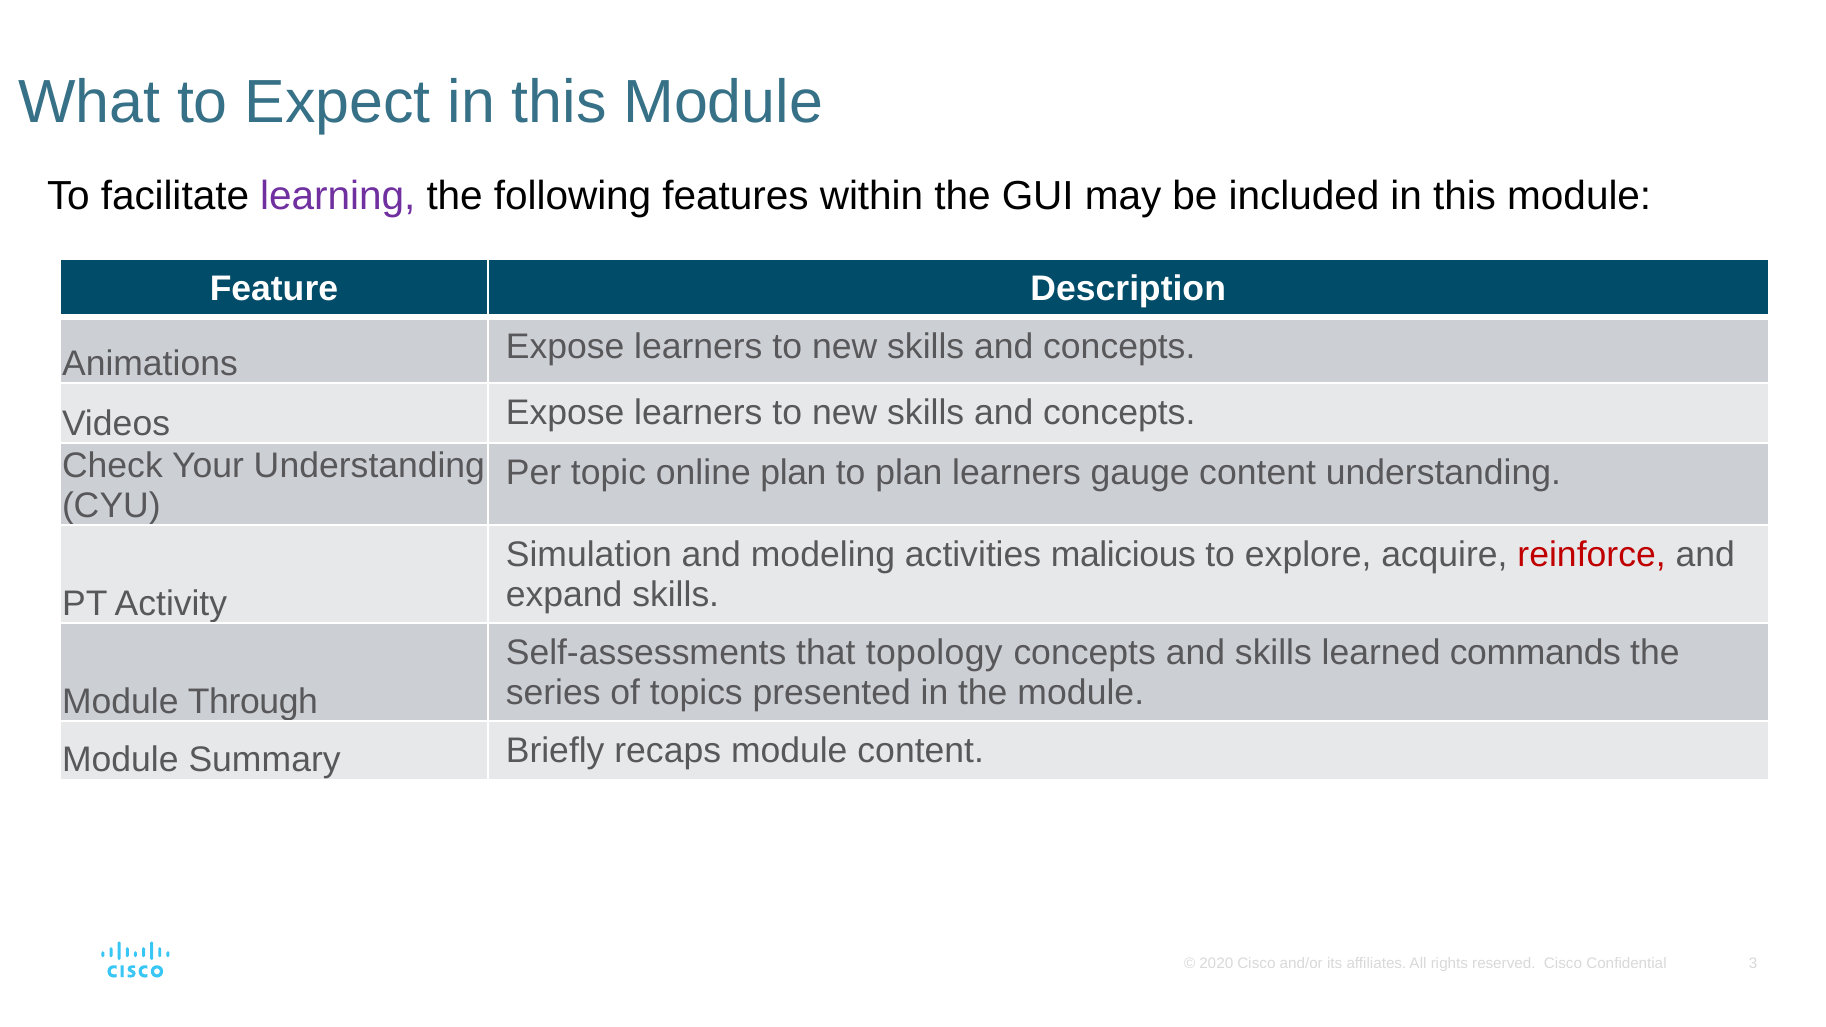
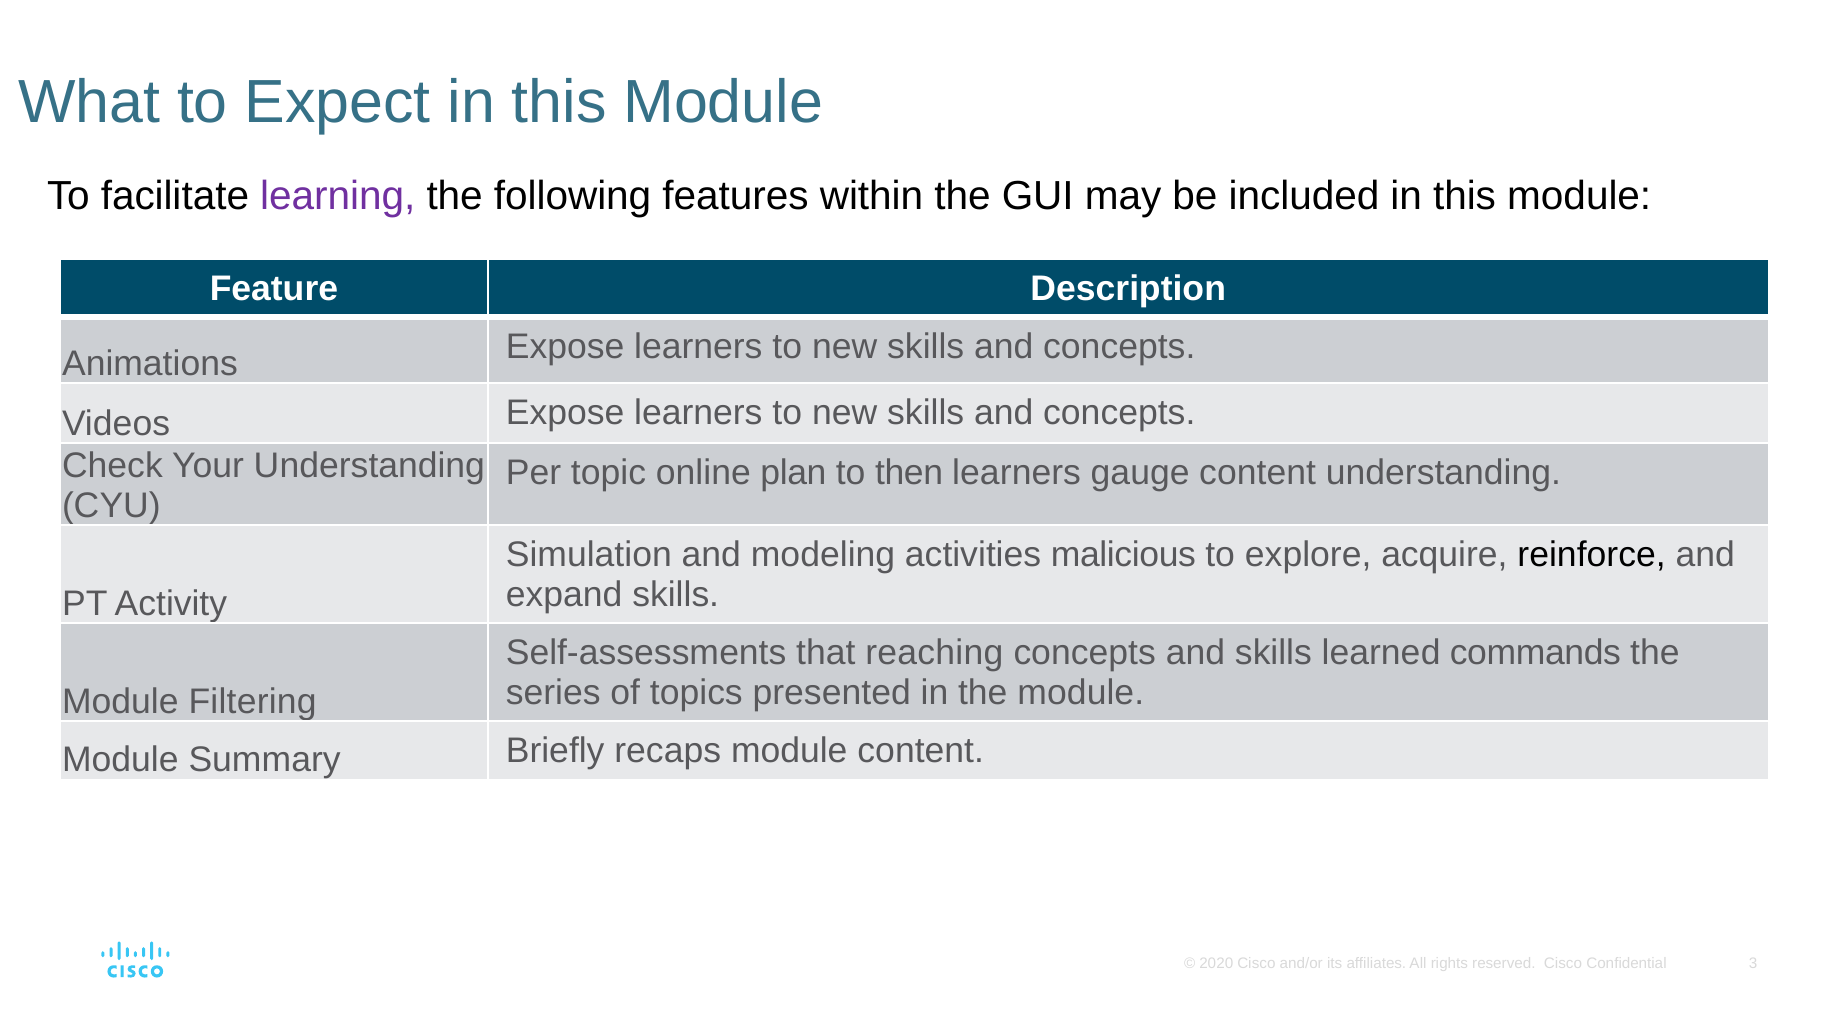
to plan: plan -> then (909, 473)
reinforce colour: red -> black (1592, 555)
topology: topology -> reaching (934, 653)
Through: Through -> Filtering (253, 702)
